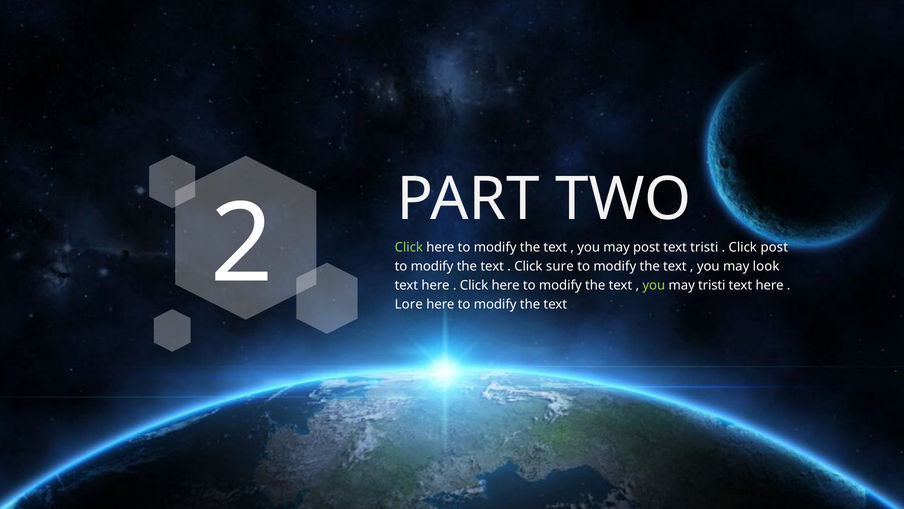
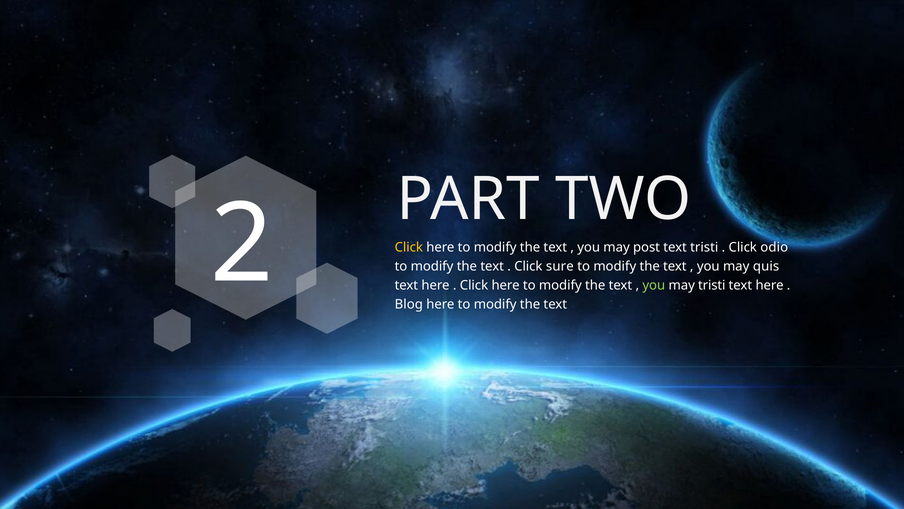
Click colour: light green -> yellow (409, 247)
Click post: post -> odio (774, 247)
look: look -> quis (766, 266)
Lore: Lore -> Blog (409, 304)
